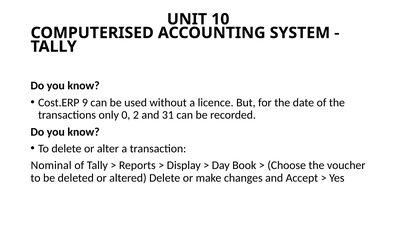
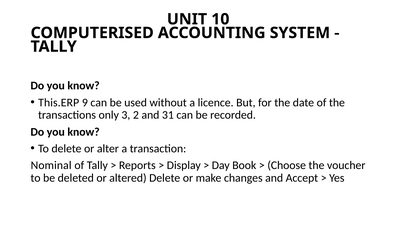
Cost.ERP: Cost.ERP -> This.ERP (59, 103)
0: 0 -> 3 (126, 115)
